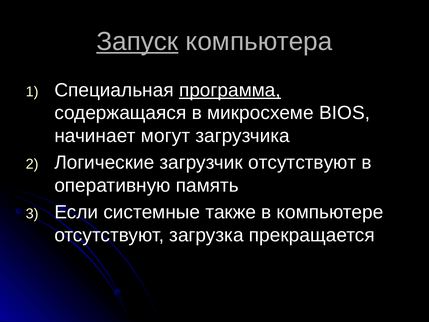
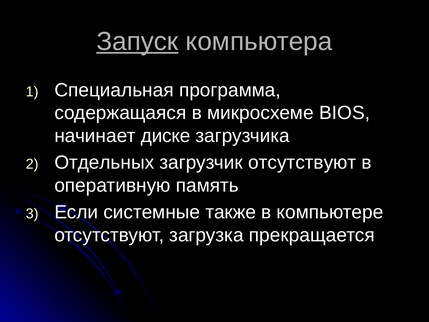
программа underline: present -> none (230, 90)
могут: могут -> диске (166, 136)
Логические: Логические -> Отдельных (104, 162)
